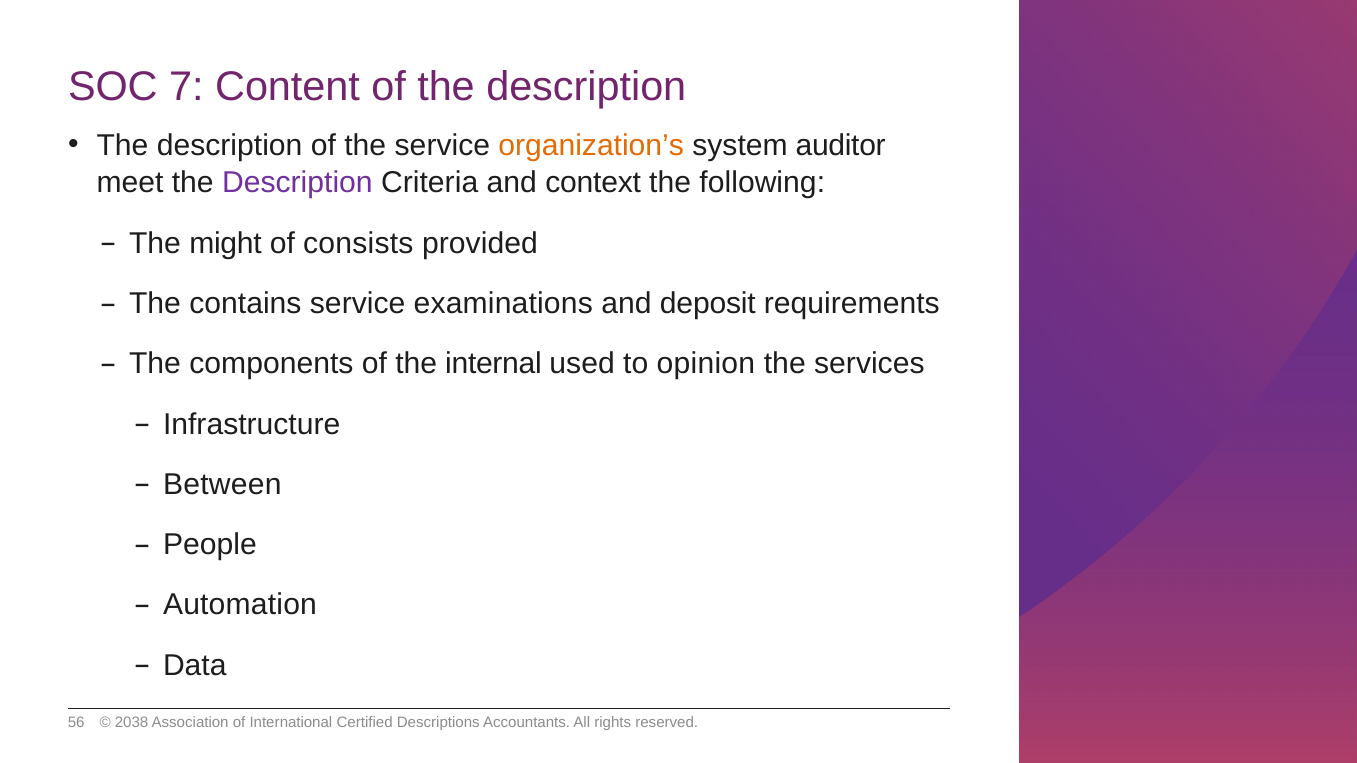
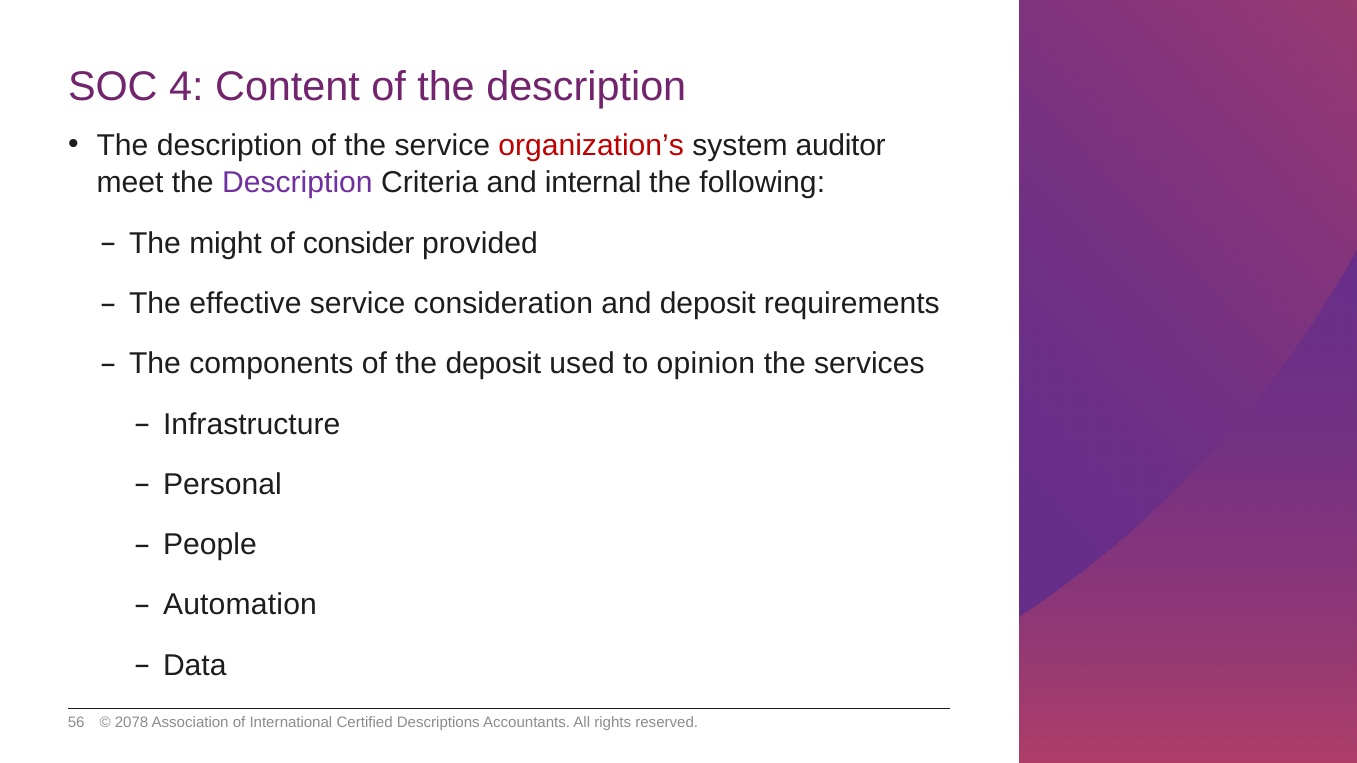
7: 7 -> 4 (186, 87)
organization’s colour: orange -> red (591, 145)
context: context -> internal (593, 183)
consists: consists -> consider (359, 243)
contains: contains -> effective (245, 304)
examinations: examinations -> consideration (503, 304)
the internal: internal -> deposit (493, 364)
Between: Between -> Personal (222, 485)
2038: 2038 -> 2078 (132, 723)
